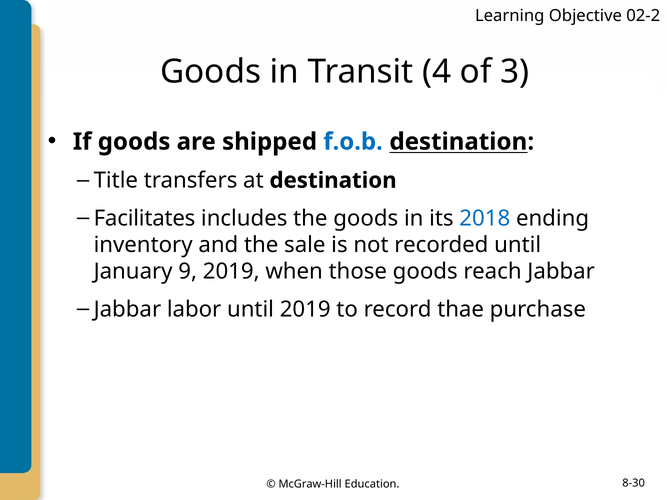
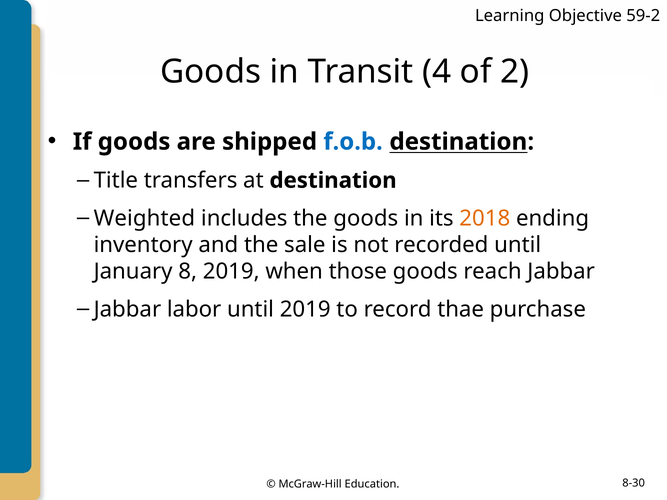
02-2: 02-2 -> 59-2 (643, 16)
3: 3 -> 2 (515, 72)
Facilitates: Facilitates -> Weighted (144, 218)
2018 colour: blue -> orange (485, 218)
9: 9 -> 8 (188, 272)
